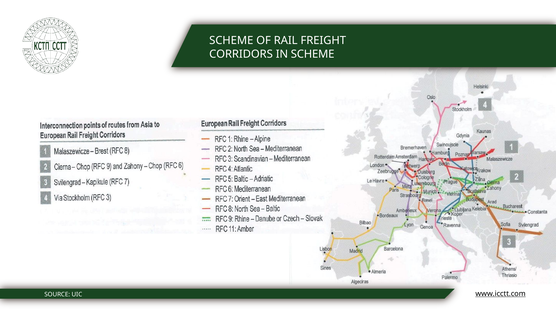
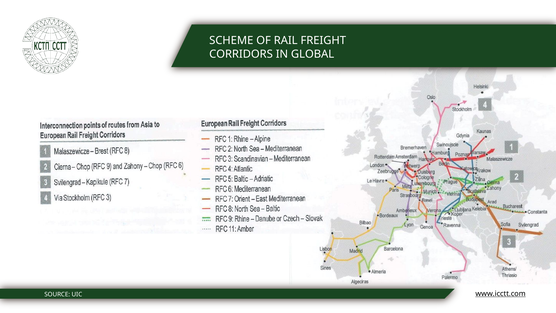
IN SCHEME: SCHEME -> GLOBAL (313, 54)
